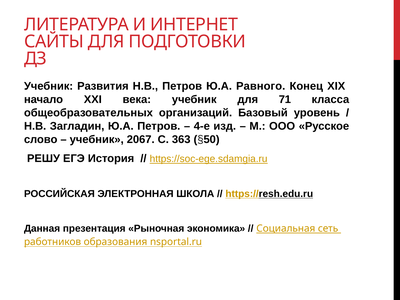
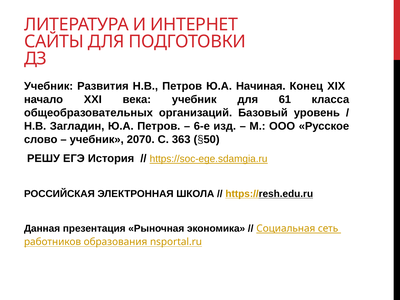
Равного: Равного -> Начиная (261, 86)
71: 71 -> 61 (285, 99)
4-е: 4-е -> 6-е (202, 126)
2067: 2067 -> 2070 (141, 140)
